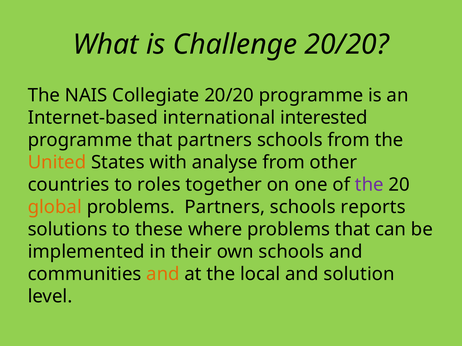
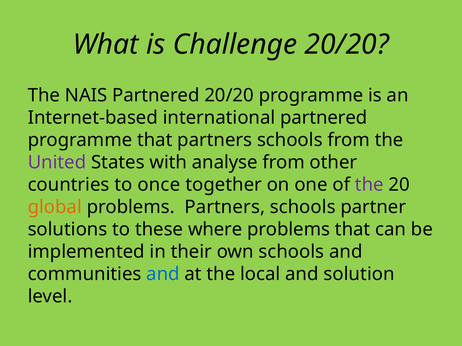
NAIS Collegiate: Collegiate -> Partnered (156, 96)
international interested: interested -> partnered (324, 118)
United colour: orange -> purple (57, 163)
roles: roles -> once (159, 185)
reports: reports -> partner (373, 207)
and colour: orange -> blue (163, 274)
